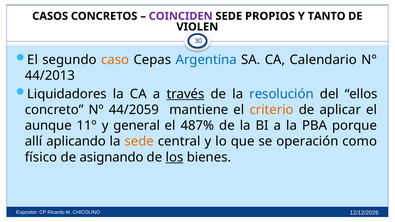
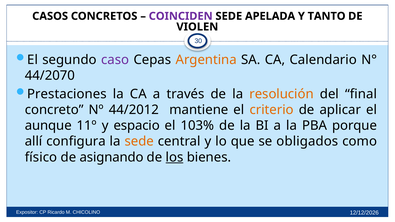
PROPIOS: PROPIOS -> APELADA (270, 16)
caso colour: orange -> purple (115, 60)
Argentina colour: blue -> orange (206, 60)
44/2013: 44/2013 -> 44/2070 (50, 76)
Liquidadores: Liquidadores -> Prestaciones (67, 94)
través underline: present -> none (185, 94)
resolución colour: blue -> orange (282, 94)
ellos: ellos -> final (361, 94)
44/2059: 44/2059 -> 44/2012 (134, 110)
general: general -> espacio (137, 126)
487%: 487% -> 103% (197, 126)
aplicando: aplicando -> configura (76, 142)
operación: operación -> obligados (307, 142)
